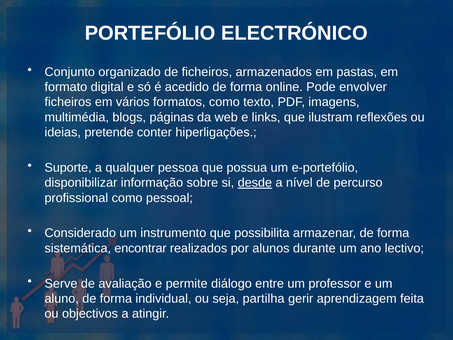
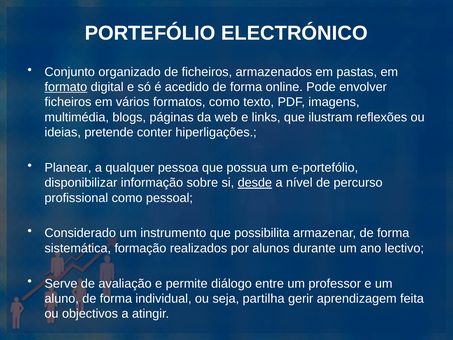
formato underline: none -> present (66, 87)
Suporte: Suporte -> Planear (68, 168)
encontrar: encontrar -> formação (140, 248)
